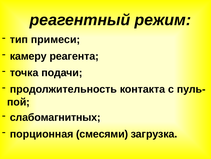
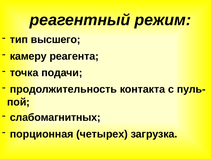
примеси: примеси -> высшего (56, 39)
смесями: смесями -> четырех (102, 133)
